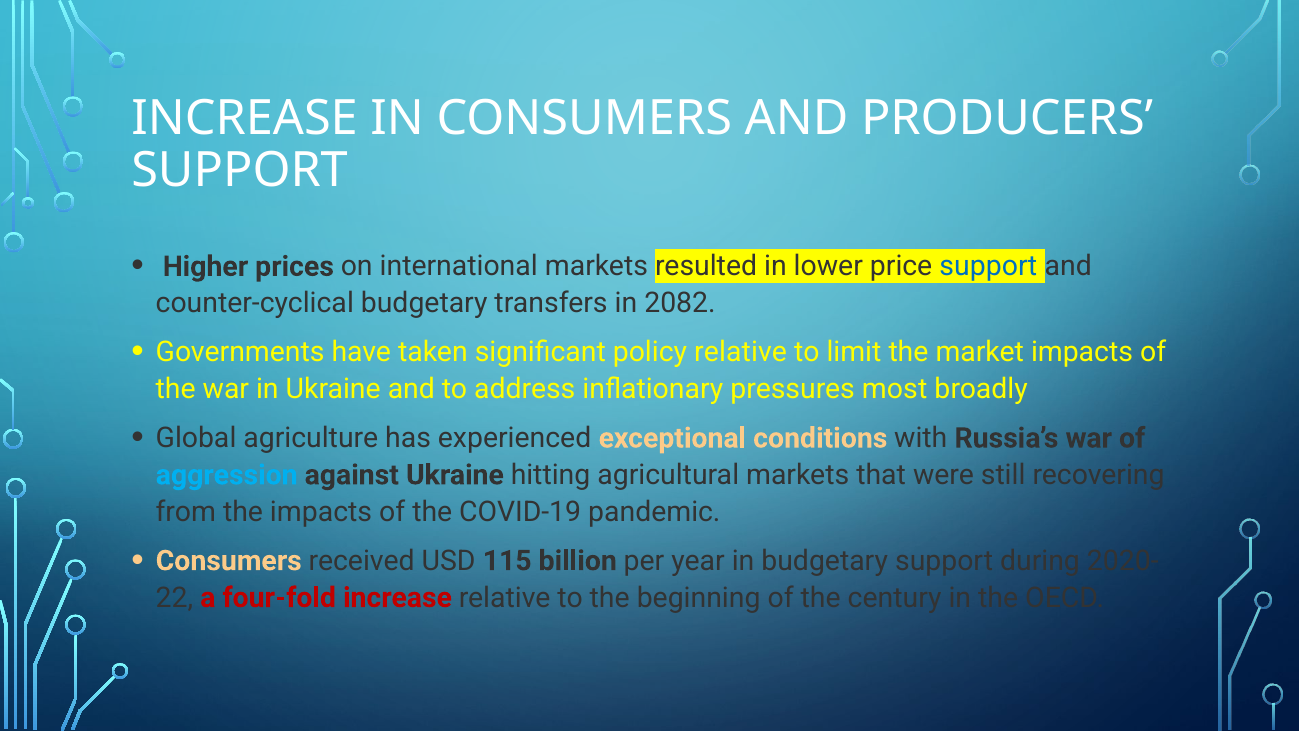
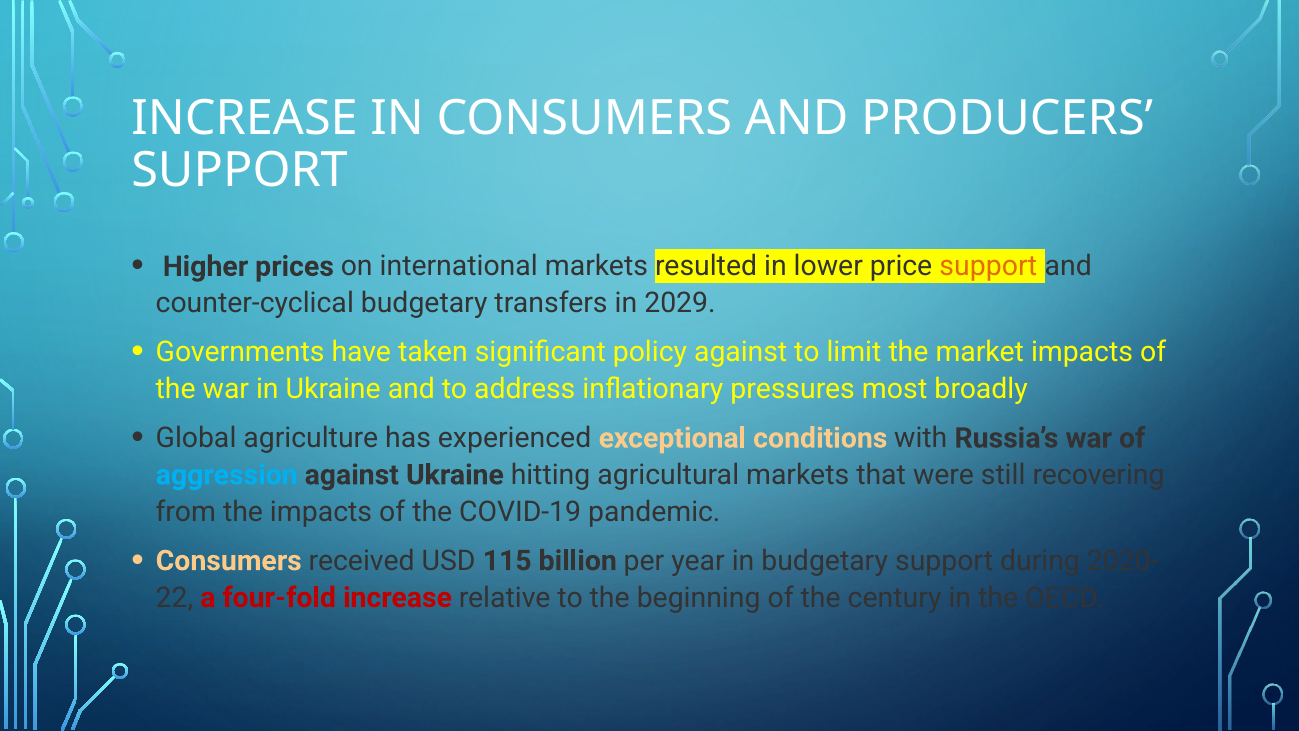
support colour: blue -> orange (988, 266)
2082: 2082 -> 2029 (680, 303)
policy relative: relative -> against (741, 352)
